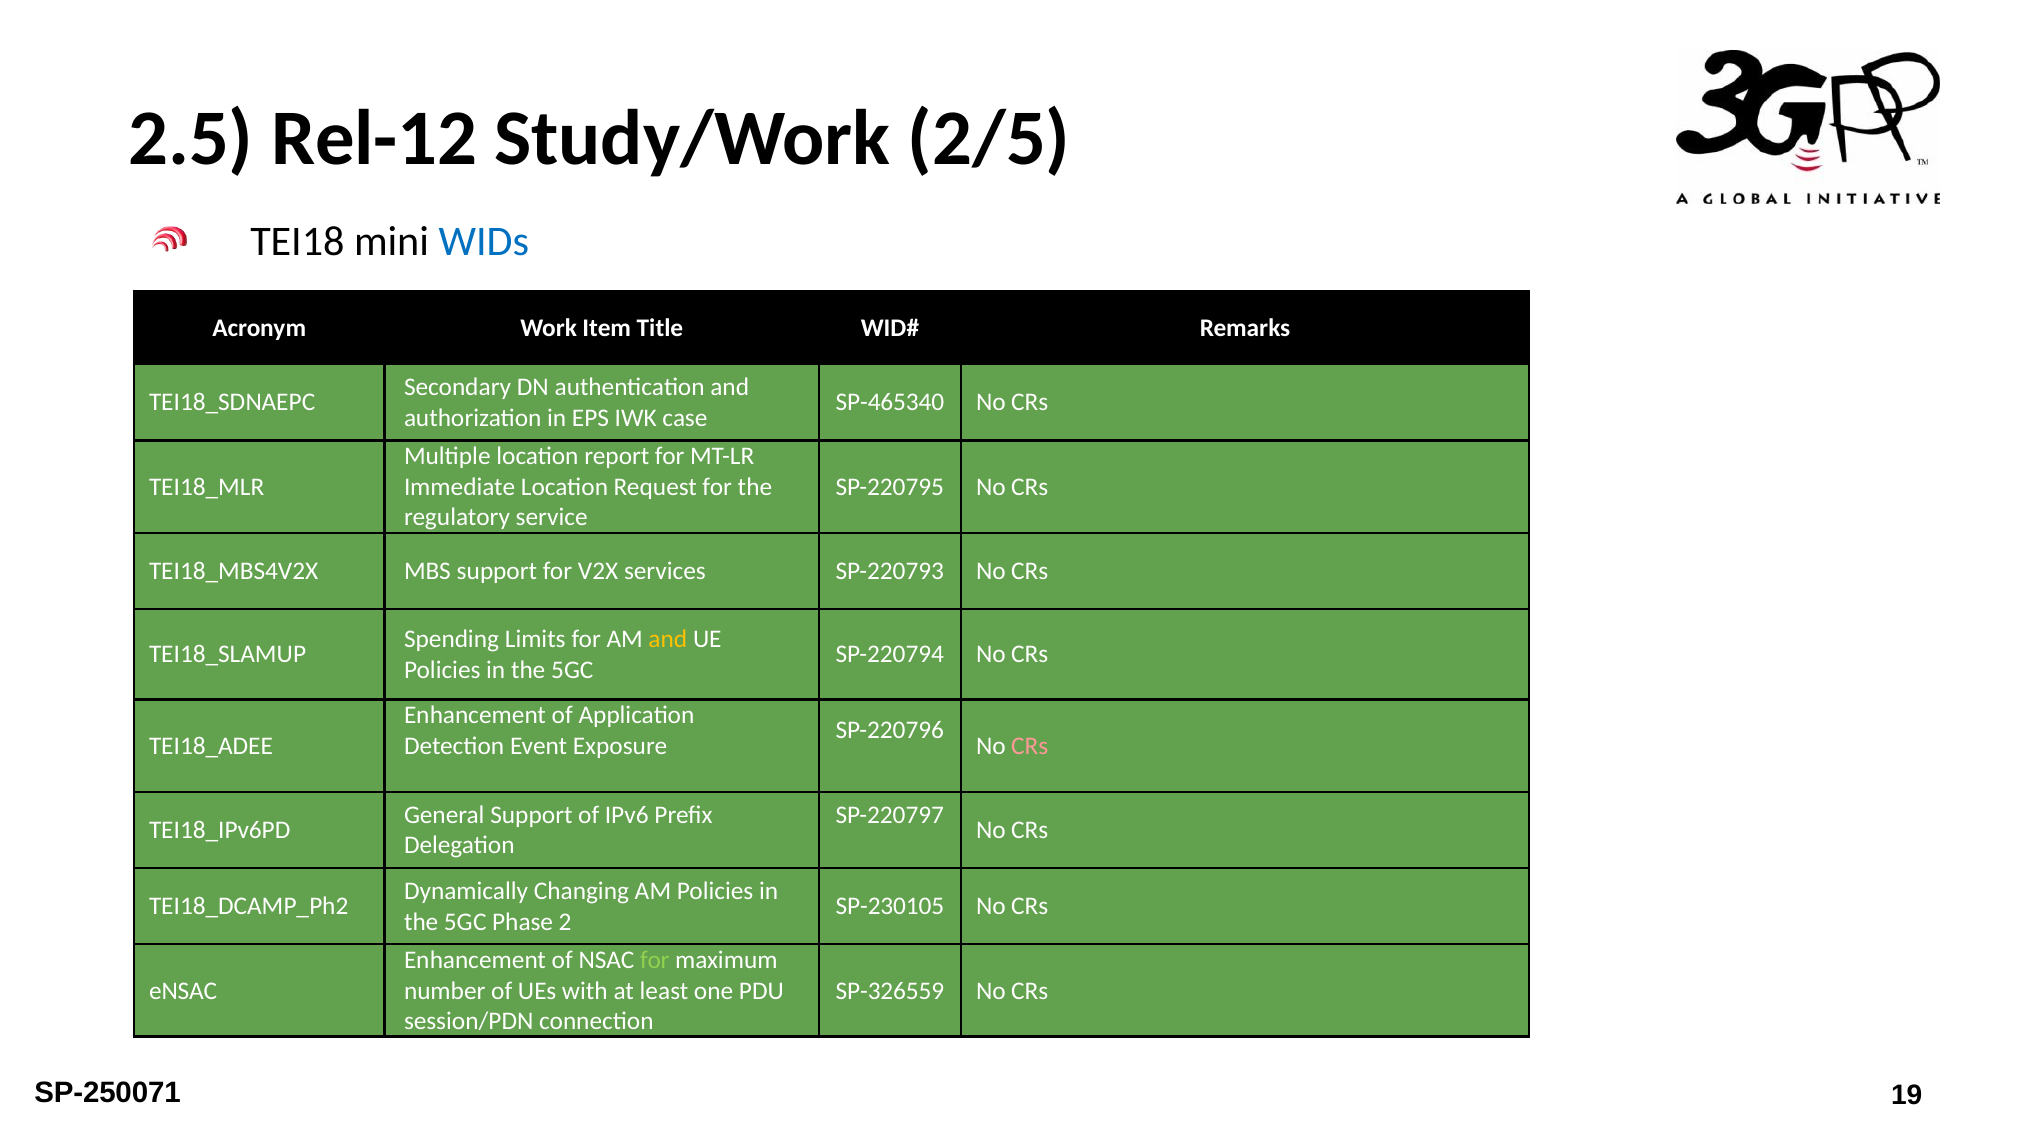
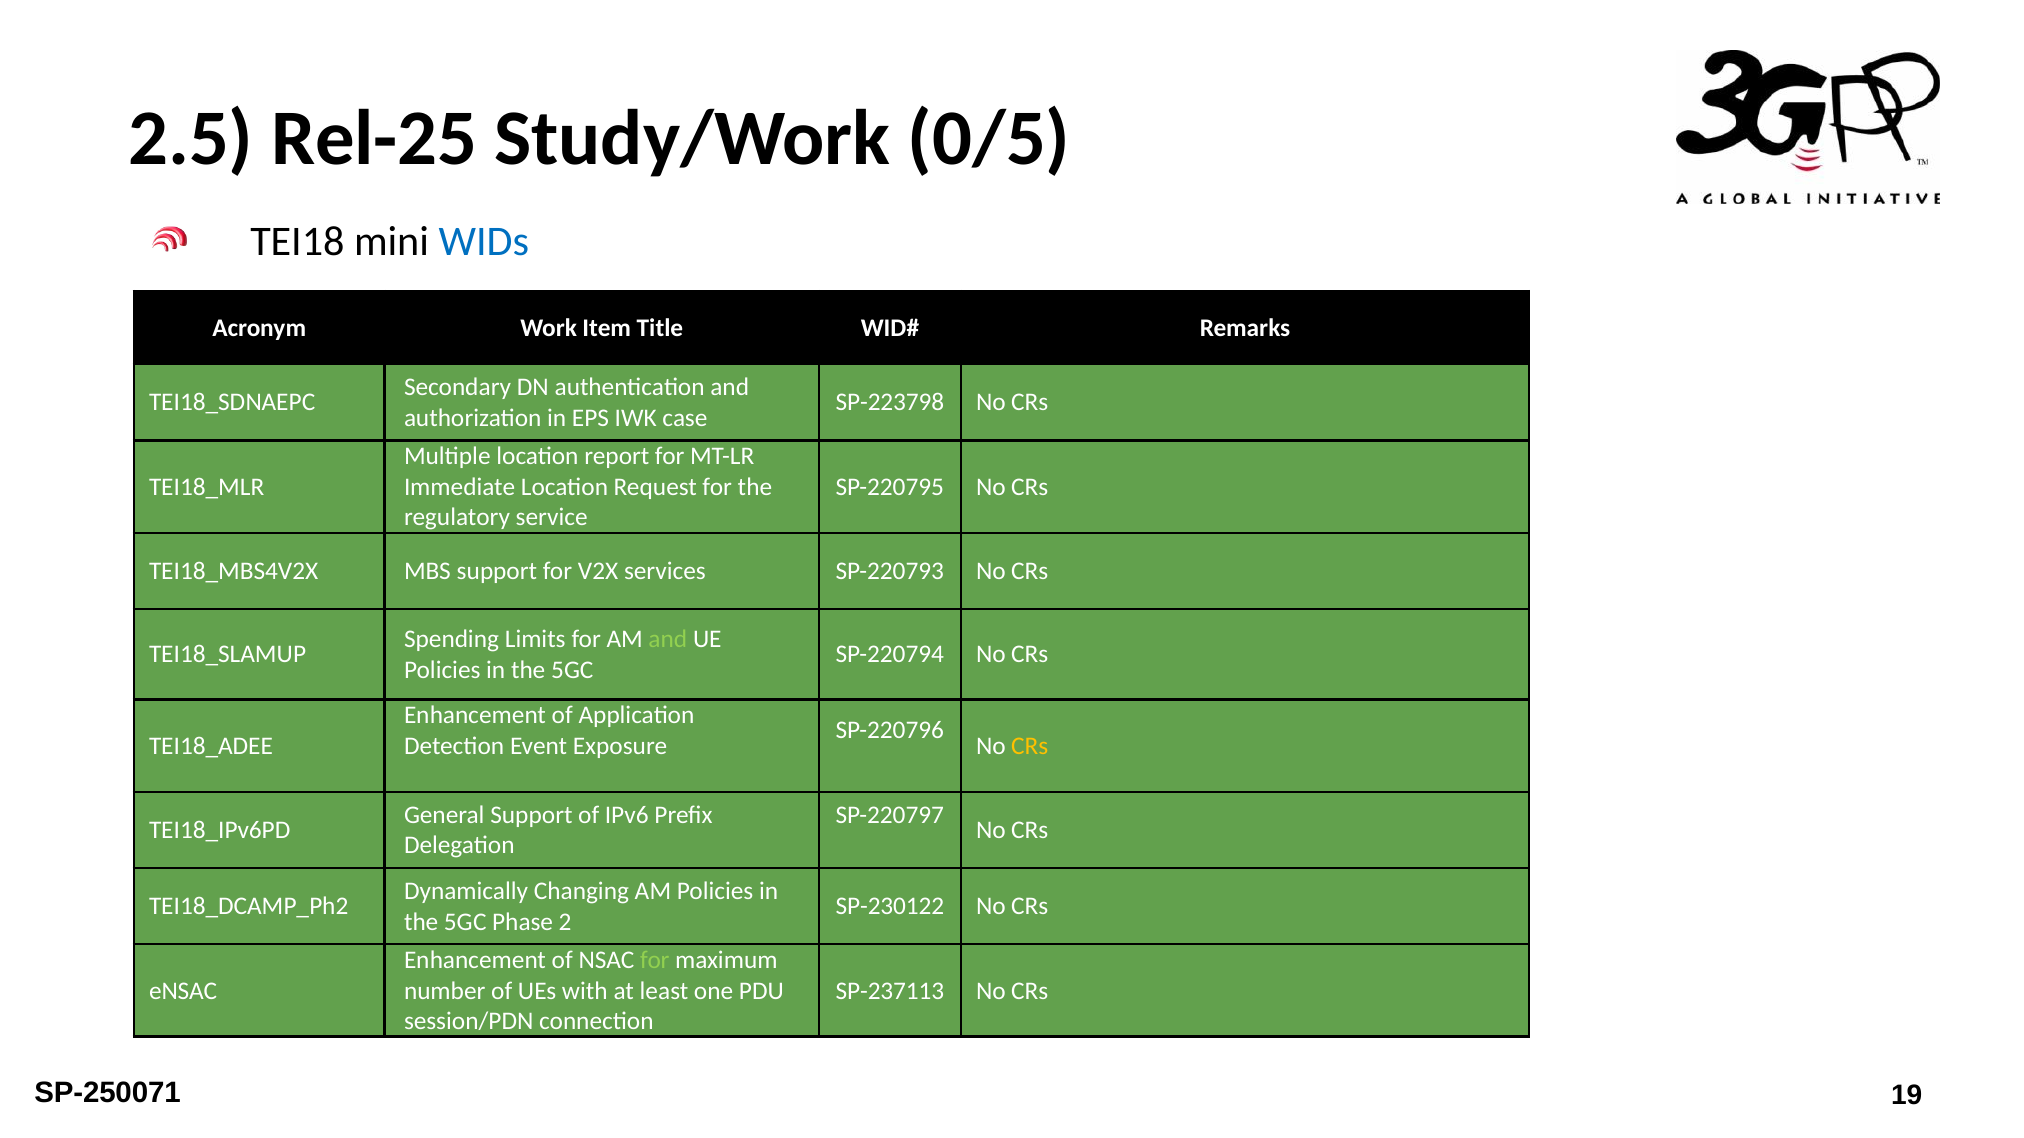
Rel-12: Rel-12 -> Rel-25 (374, 138)
2/5: 2/5 -> 0/5 (989, 138)
SP-465340: SP-465340 -> SP-223798 (890, 403)
and colour: yellow -> light green (668, 639)
CRs colour: pink -> yellow (1030, 746)
SP-230105: SP-230105 -> SP-230122 (890, 907)
SP-326559: SP-326559 -> SP-237113 (890, 991)
